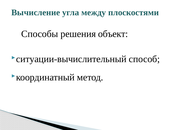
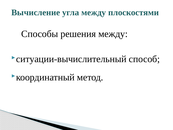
решения объект: объект -> между (113, 34)
